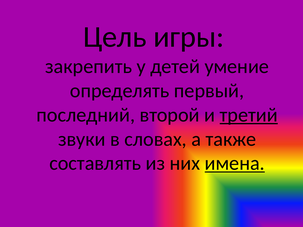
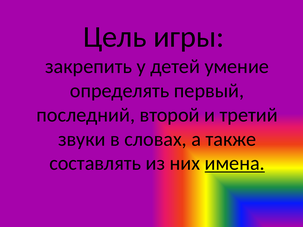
третий underline: present -> none (249, 115)
